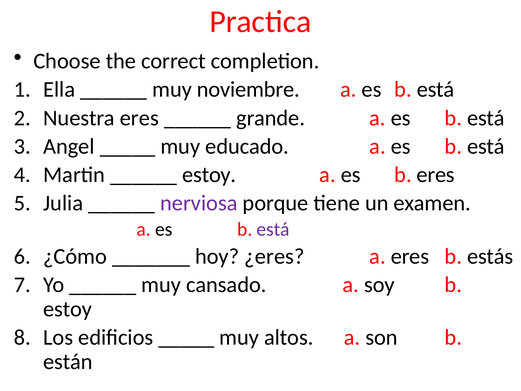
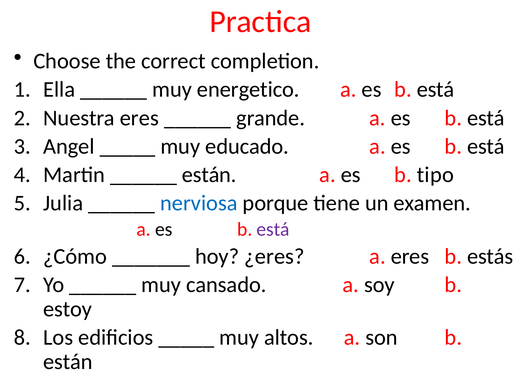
noviembre: noviembre -> energetico (248, 89)
estoy: estoy -> están (209, 175)
b eres: eres -> tipo (435, 175)
nerviosa colour: purple -> blue (199, 203)
